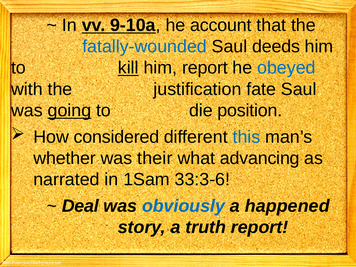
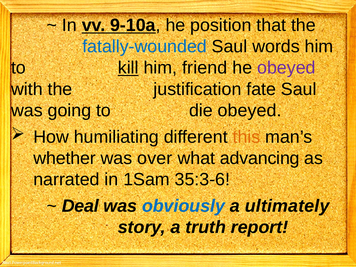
account: account -> position (221, 25)
deeds: deeds -> words (276, 47)
him report: report -> friend (205, 68)
obeyed colour: blue -> purple (286, 68)
going underline: present -> none (69, 111)
die position: position -> obeyed (250, 111)
considered: considered -> humiliating (116, 137)
this colour: blue -> orange (246, 137)
their: their -> over (155, 158)
33:3-6: 33:3-6 -> 35:3-6 (202, 180)
happened: happened -> ultimately (287, 206)
